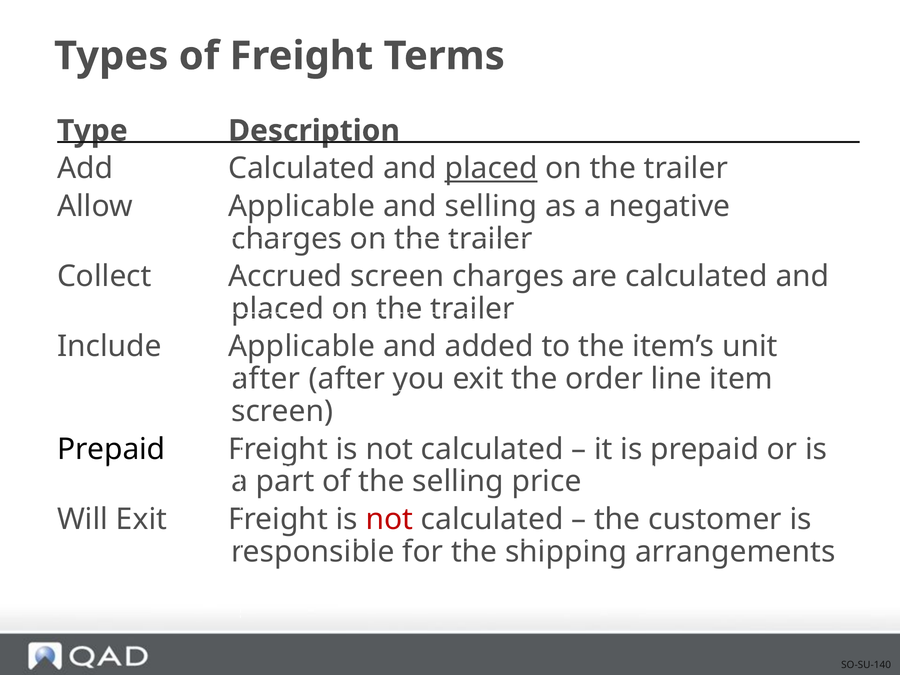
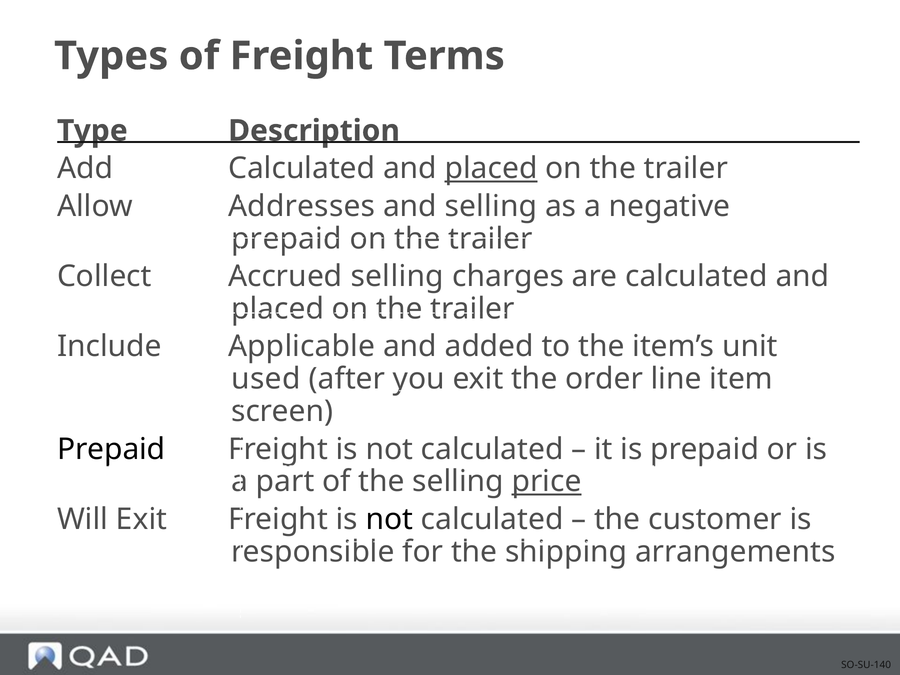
Allow Applicable: Applicable -> Addresses (302, 206)
charges: charges -> prepaid (287, 239)
Accrued screen: screen -> selling (397, 276)
after: after -> used (266, 379)
price underline: none -> present (547, 482)
not colour: red -> black (389, 519)
